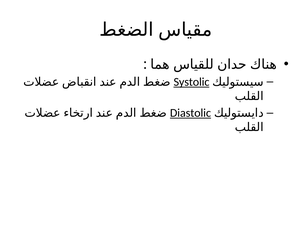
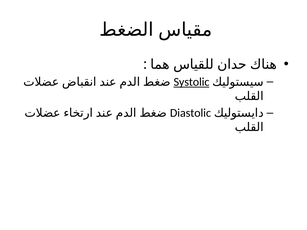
Diastolic underline: present -> none (190, 113)
